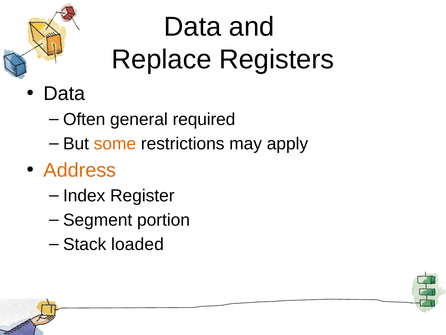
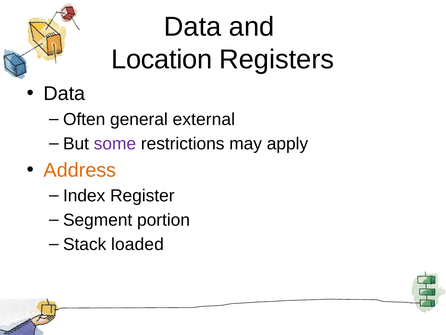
Replace: Replace -> Location (162, 60)
required: required -> external (204, 119)
some colour: orange -> purple (115, 143)
